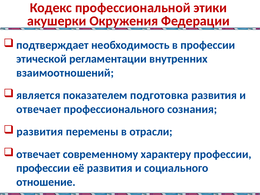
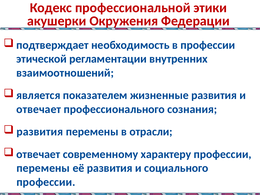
подготовка: подготовка -> жизненные (159, 95)
профессии: профессии -> перемены (43, 168)
отношение: отношение -> профессии (46, 182)
